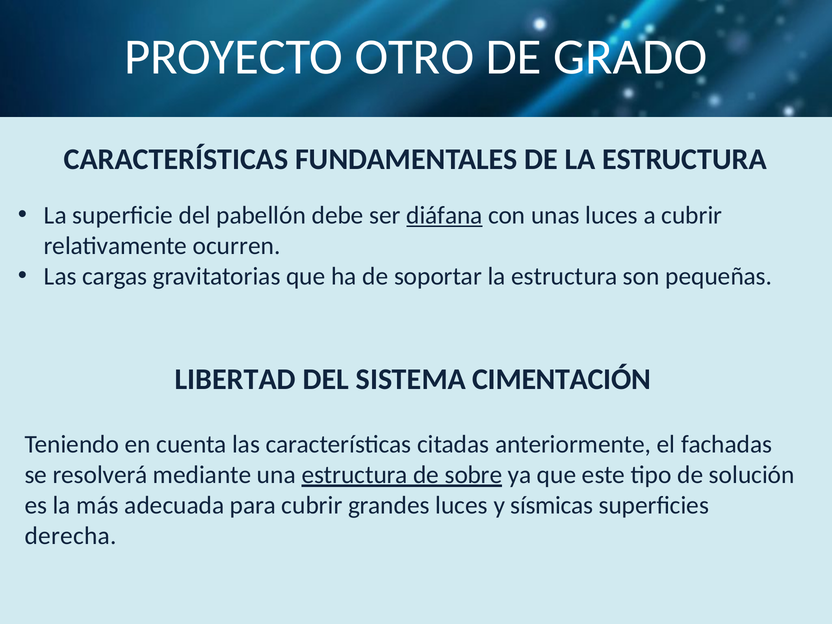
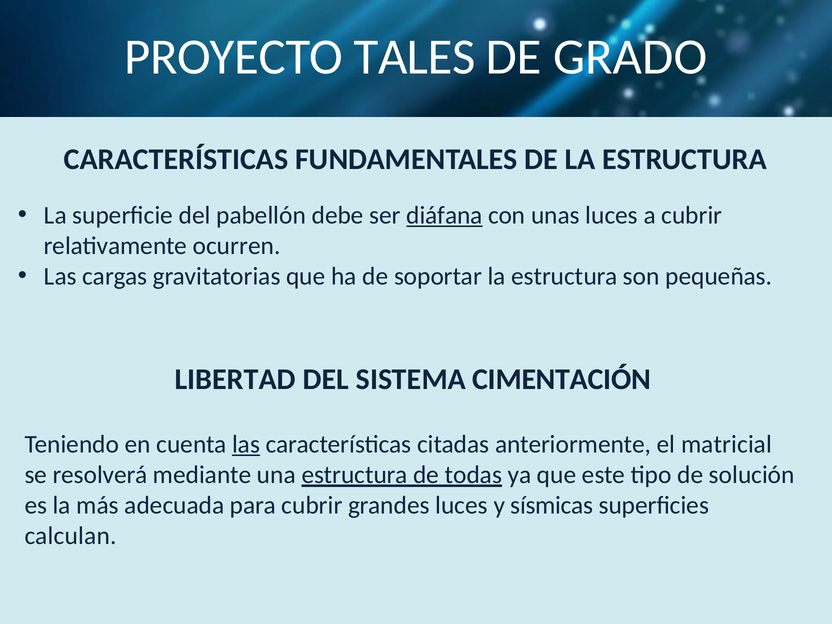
OTRO: OTRO -> TALES (415, 57)
las underline: none -> present (246, 444)
fachadas: fachadas -> matricial (727, 444)
sobre: sobre -> todas (473, 475)
derecha: derecha -> calculan (71, 536)
